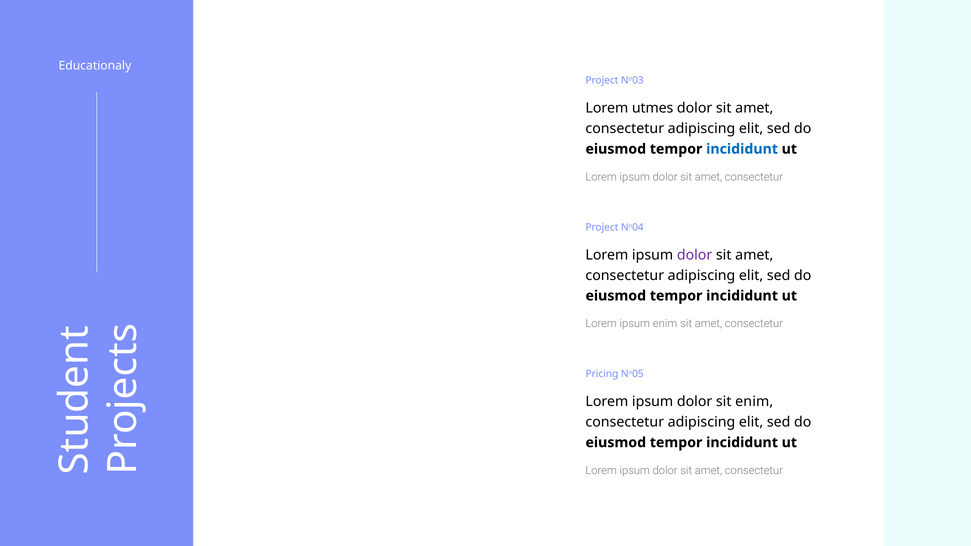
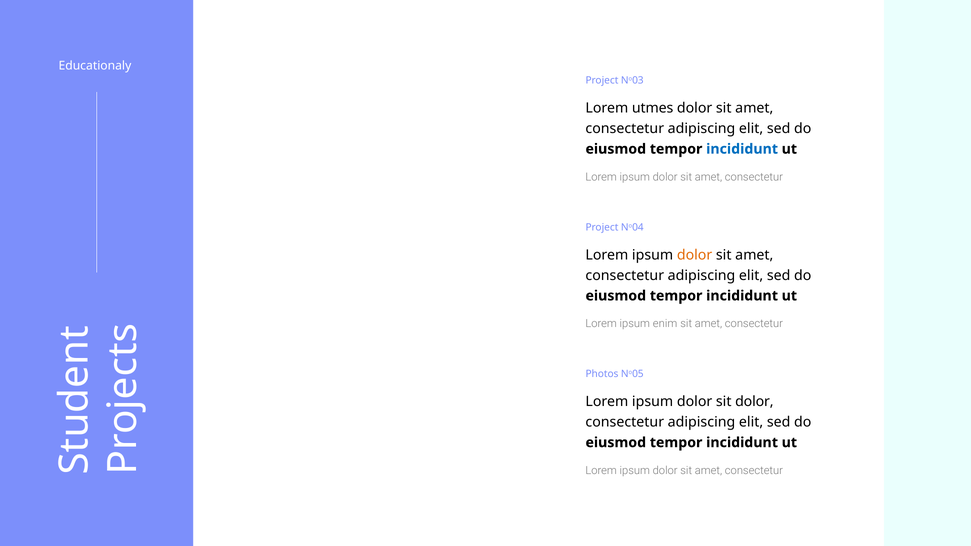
dolor colour: purple -> orange (695, 255)
Pricing: Pricing -> Photos (602, 374)
sit enim: enim -> dolor (754, 402)
